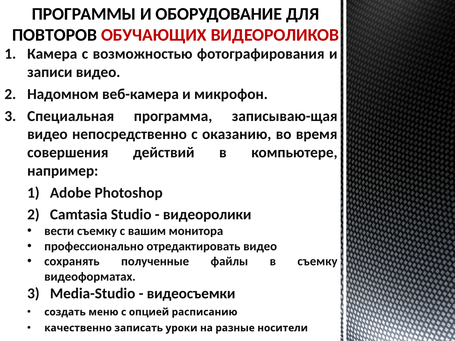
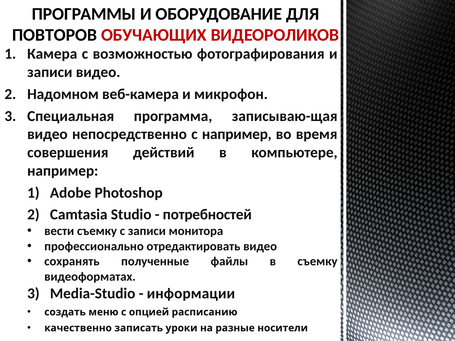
с оказанию: оказанию -> например (237, 134)
видеоролики: видеоролики -> потребностей (207, 215)
с вашим: вашим -> записи (147, 231)
видеосъемки: видеосъемки -> информации (191, 294)
